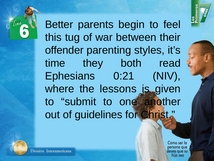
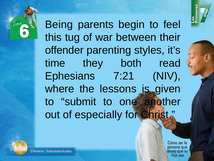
Better: Better -> Being (59, 24)
0:21: 0:21 -> 7:21 (124, 76)
guidelines: guidelines -> especially (98, 114)
